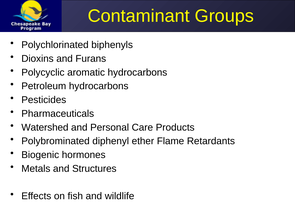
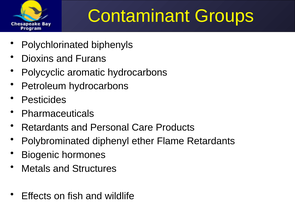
Watershed: Watershed -> Retardants (45, 128)
